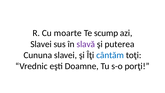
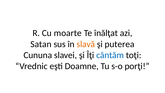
scump: scump -> înălţat (106, 33)
Slavei: Slavei -> Satan (41, 44)
slavă colour: purple -> orange (86, 44)
